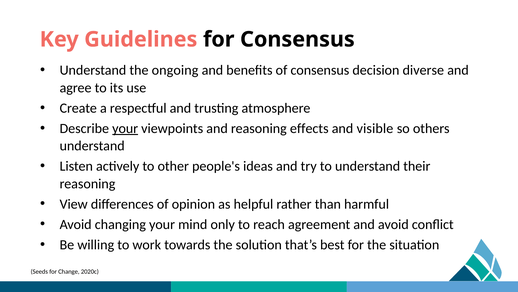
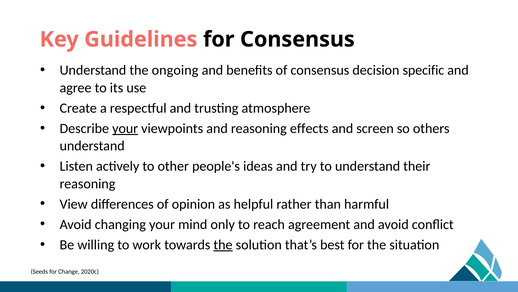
diverse: diverse -> specific (423, 70)
visible: visible -> screen (375, 128)
the underline: none -> present (223, 244)
